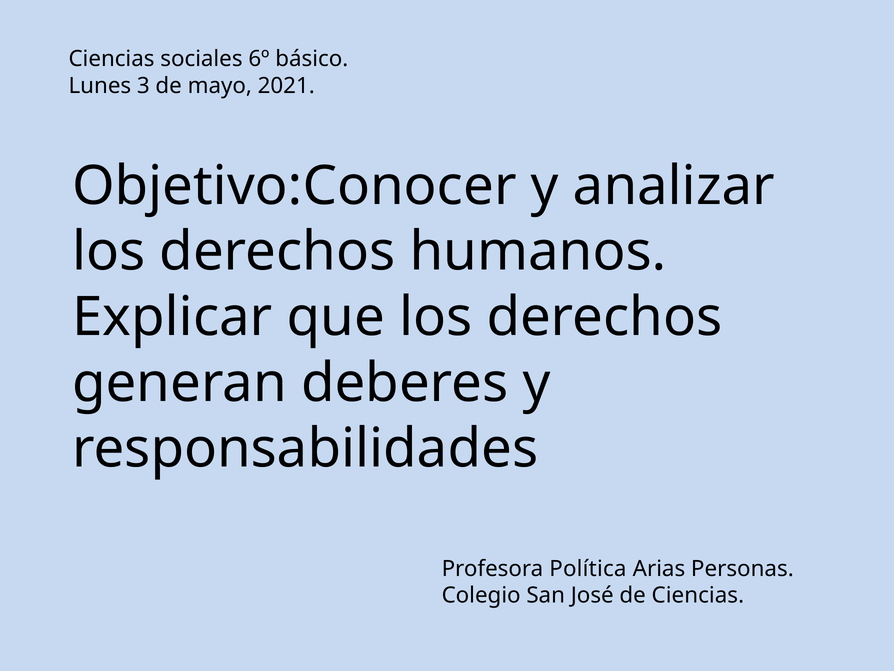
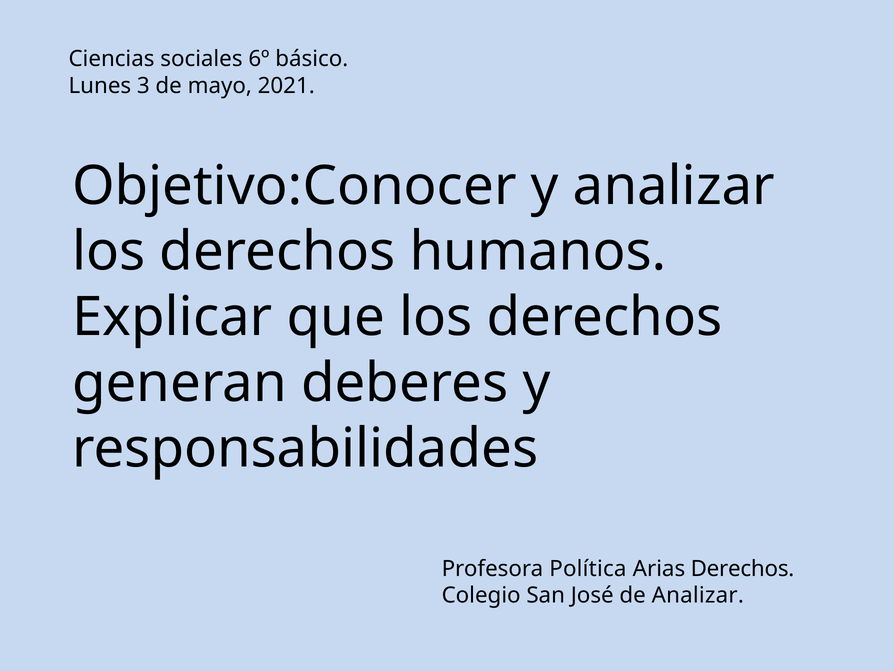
Arias Personas: Personas -> Derechos (742, 568)
de Ciencias: Ciencias -> Analizar (698, 595)
